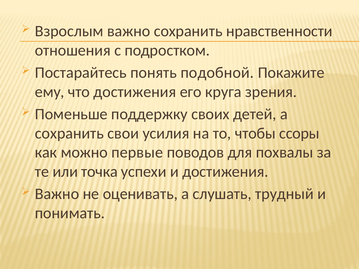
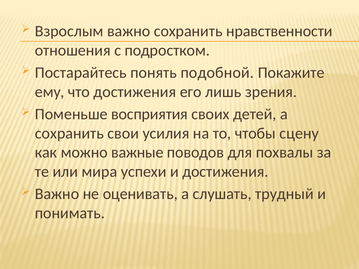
круга: круга -> лишь (223, 92)
поддержку: поддержку -> восприятия (150, 114)
ссоры: ссоры -> сцену (299, 133)
первые: первые -> важные (137, 153)
точка: точка -> мира (99, 172)
